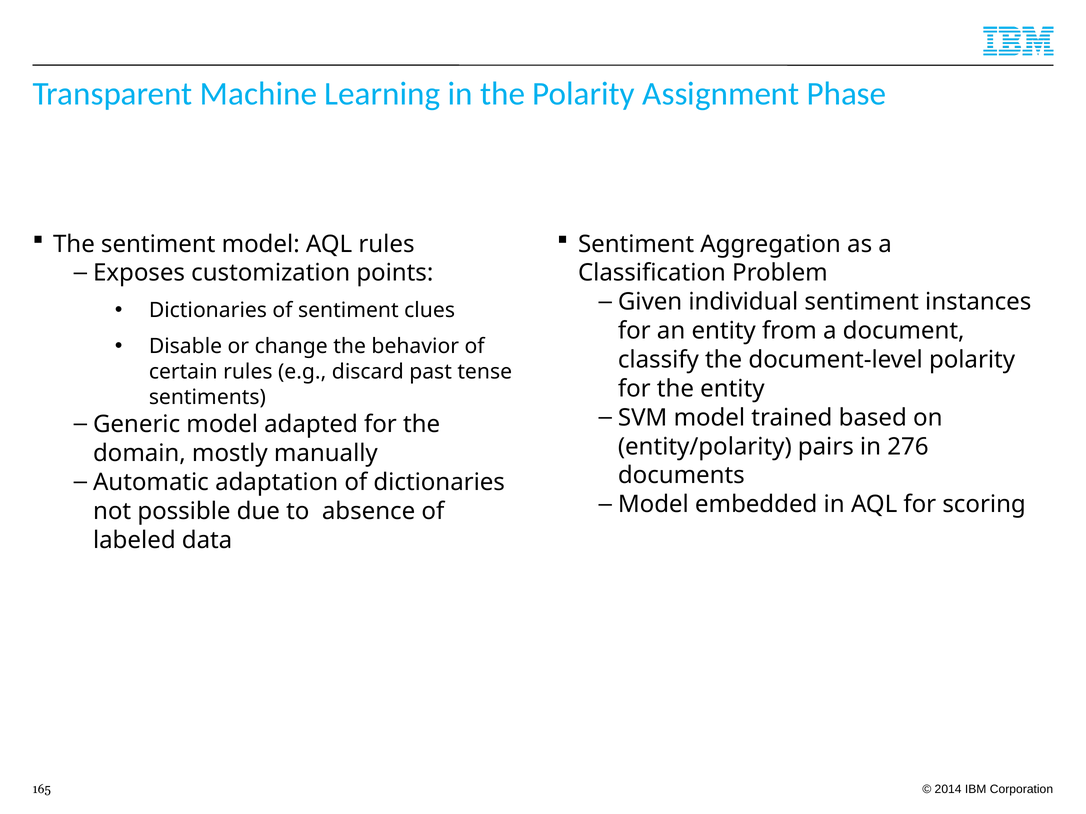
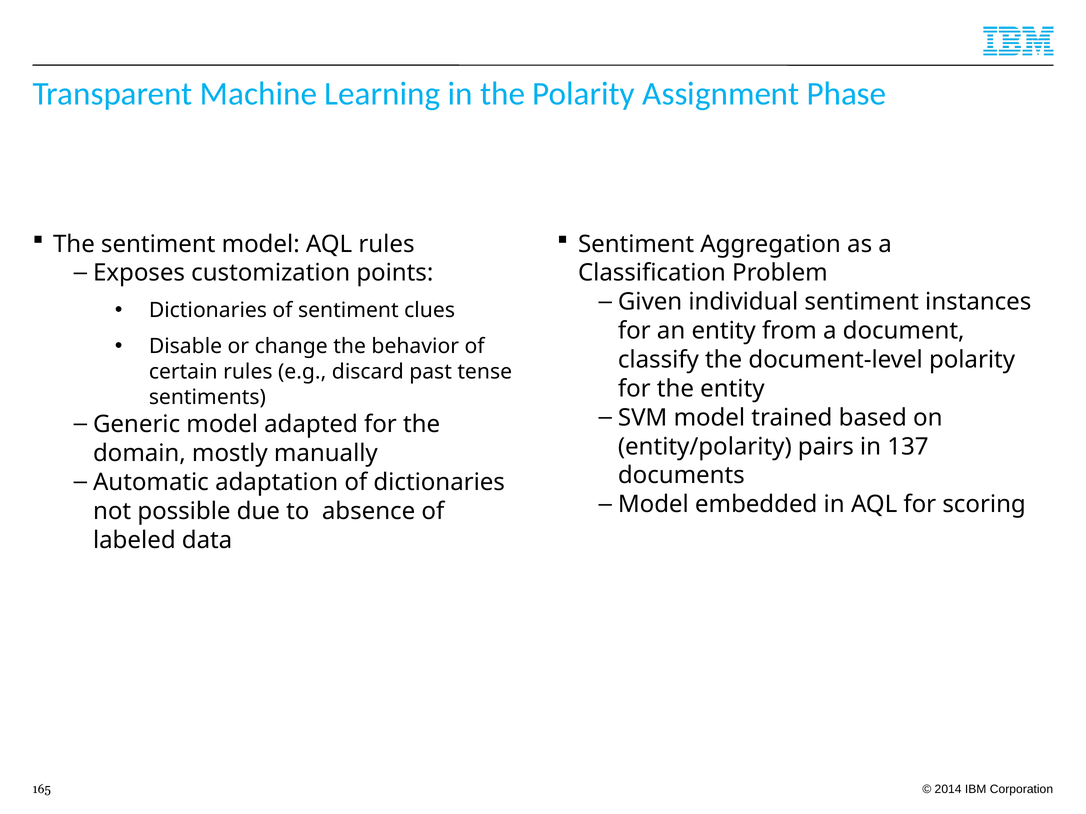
276: 276 -> 137 (908, 447)
